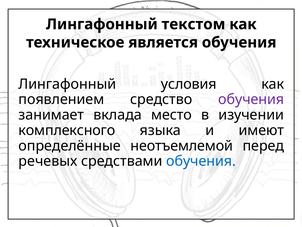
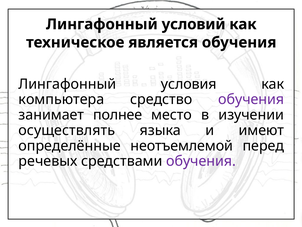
текстом: текстом -> условий (194, 24)
появлением: появлением -> компьютера (61, 99)
вклада: вклада -> полнее (118, 115)
комплексного: комплексного -> осуществлять (67, 130)
обучения colour: blue -> purple (201, 161)
